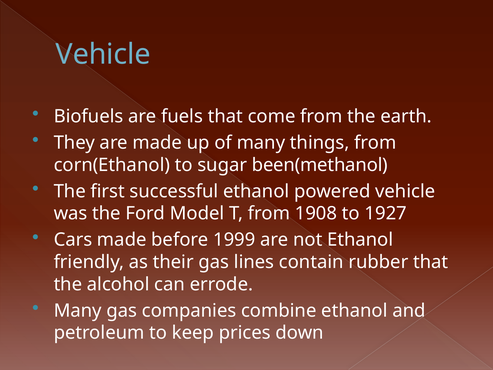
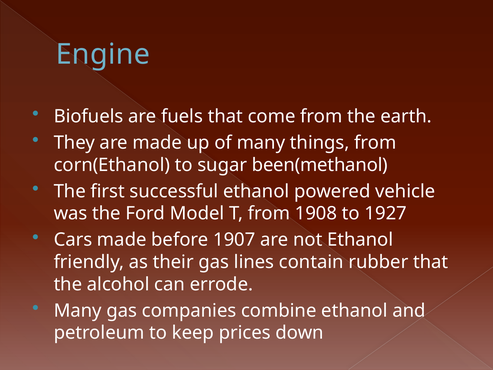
Vehicle: Vehicle -> Engine (103, 54)
1999: 1999 -> 1907 (234, 240)
